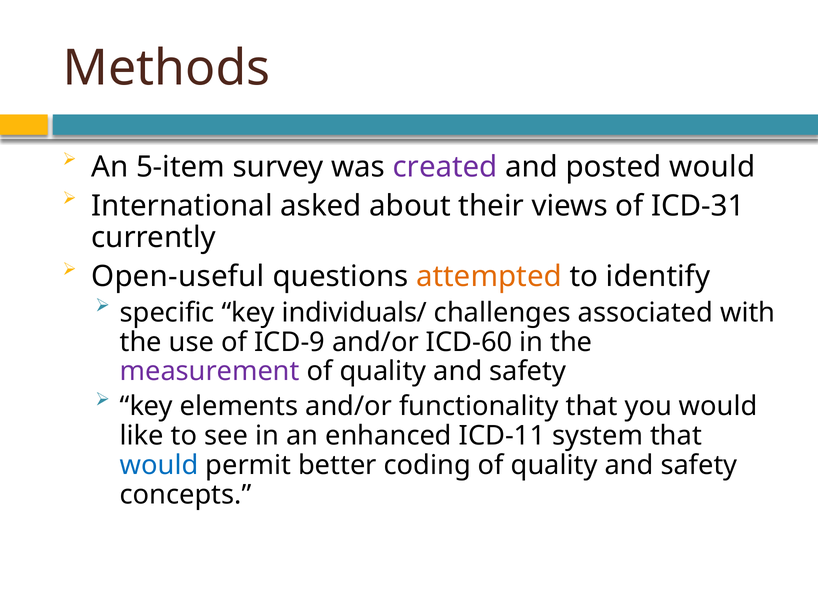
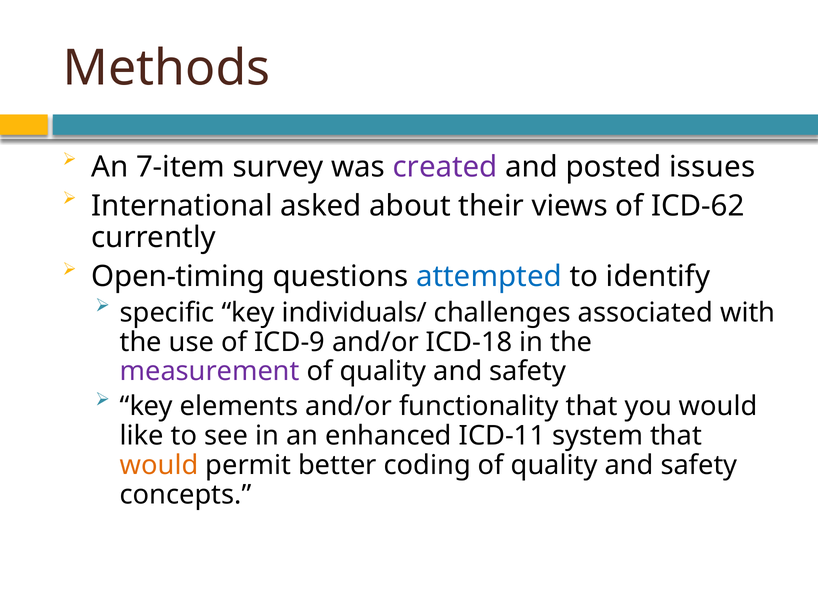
5-item: 5-item -> 7-item (180, 167)
posted would: would -> issues (712, 167)
ICD-31: ICD-31 -> ICD-62 (698, 206)
Open-useful: Open-useful -> Open-timing (178, 277)
attempted colour: orange -> blue (489, 277)
ICD-60: ICD-60 -> ICD-18 (469, 342)
would colour: blue -> orange (159, 466)
